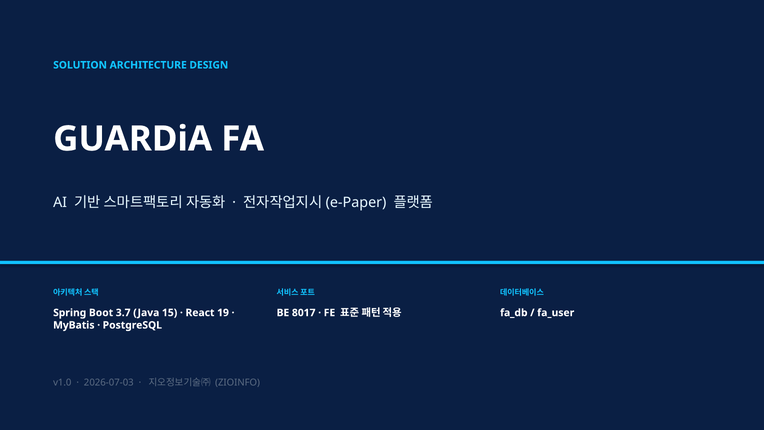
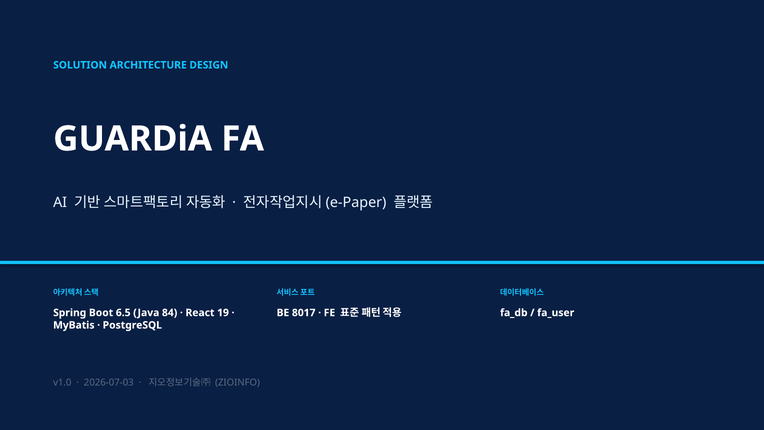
3.7: 3.7 -> 6.5 (123, 313)
15: 15 -> 84 (170, 313)
